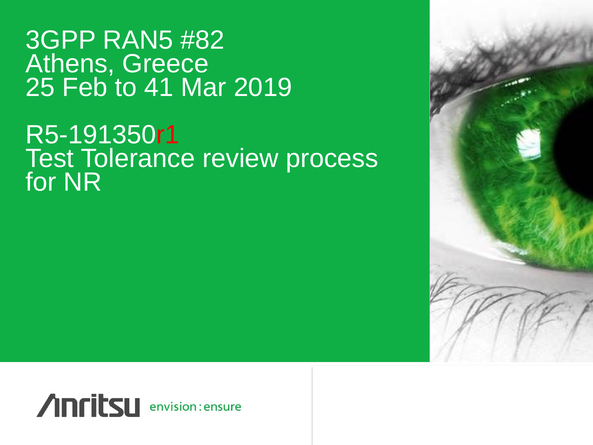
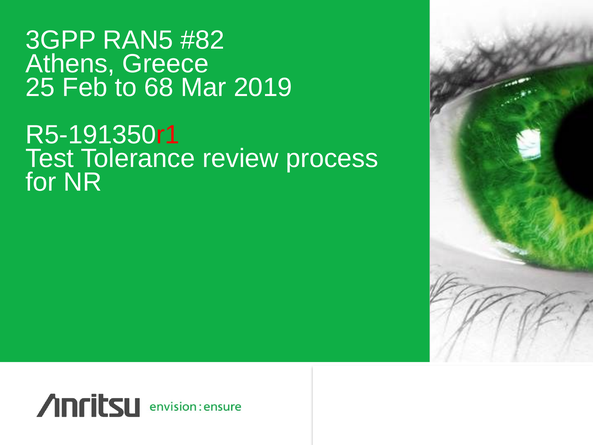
41: 41 -> 68 (159, 88)
